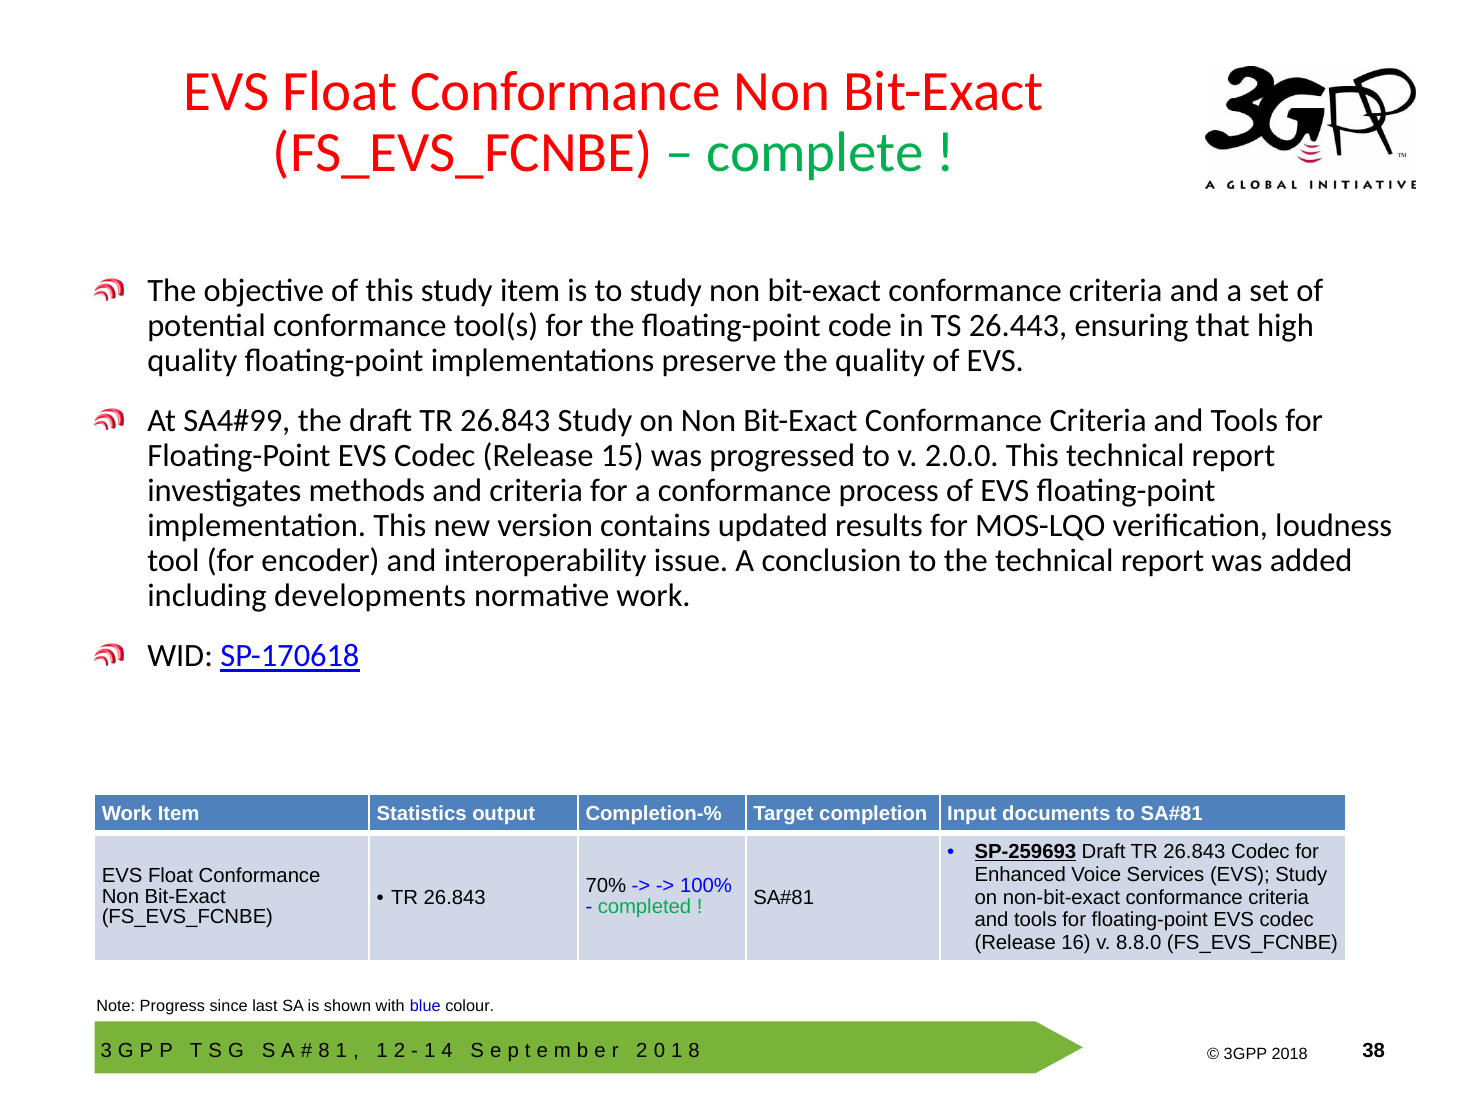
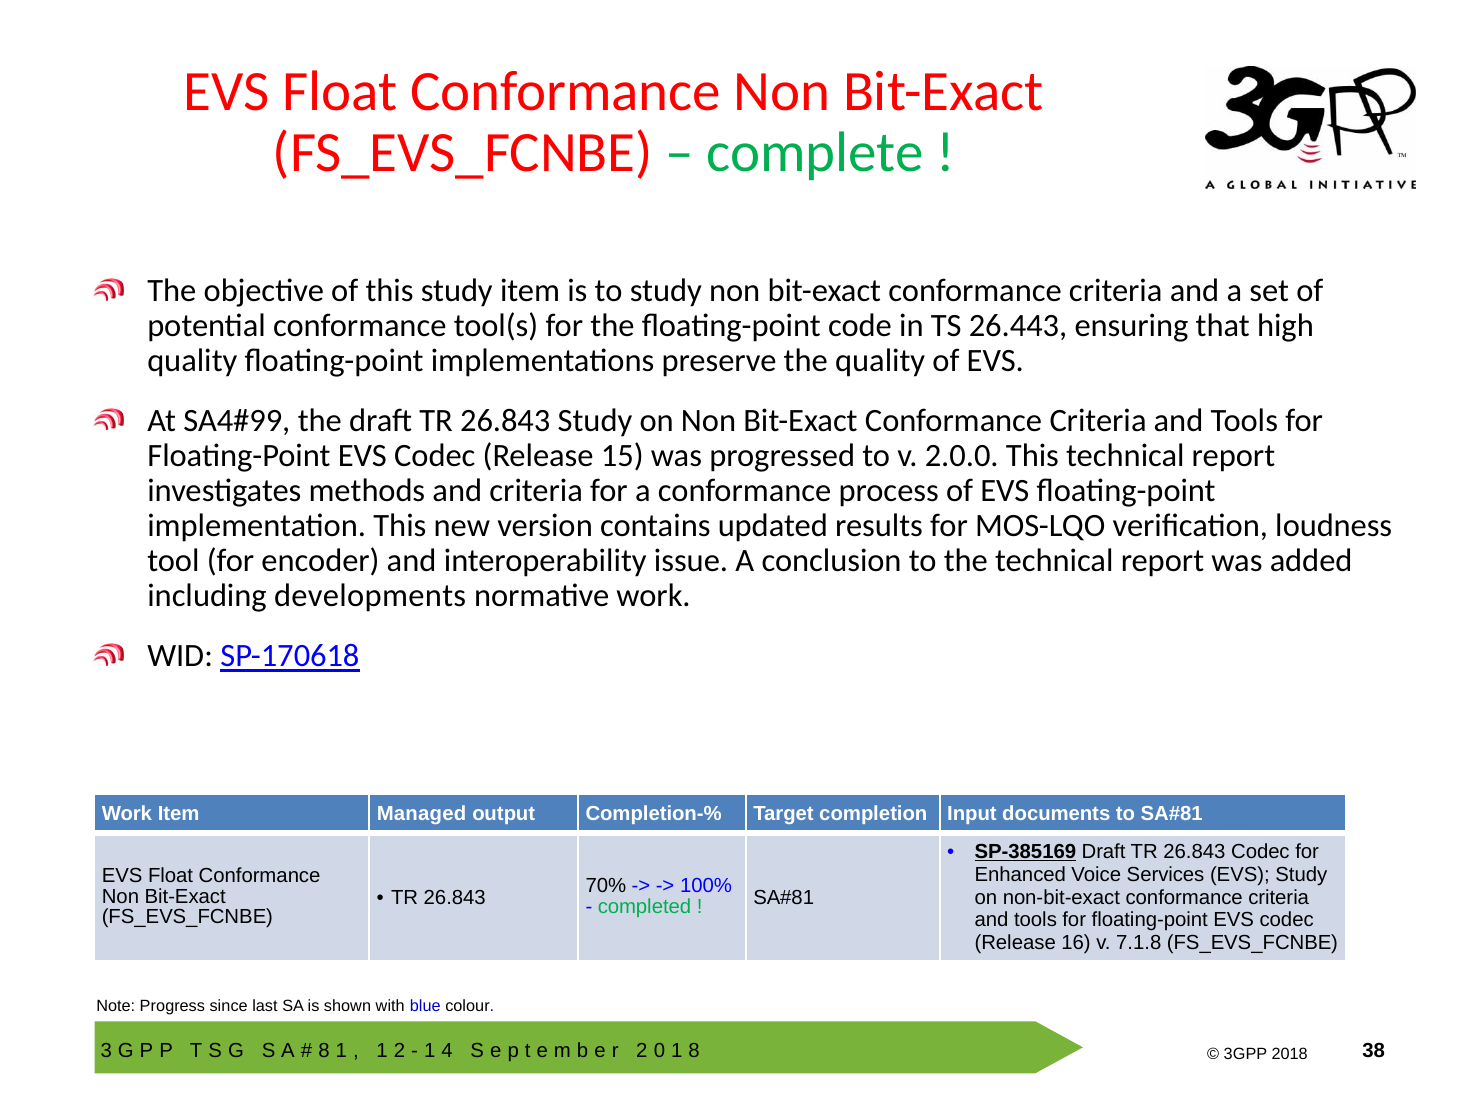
Statistics: Statistics -> Managed (422, 813)
SP-259693: SP-259693 -> SP-385169 (1025, 852)
8.8.0: 8.8.0 -> 7.1.8 (1139, 943)
